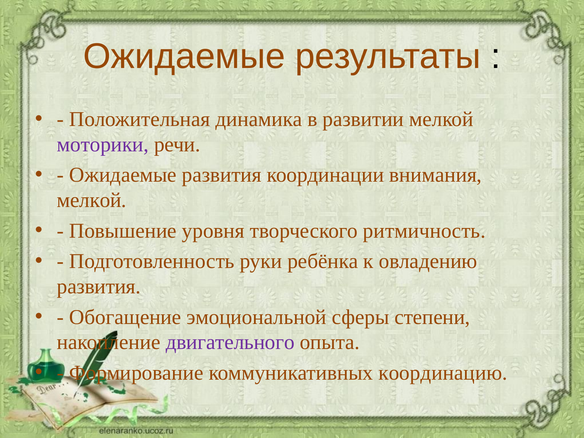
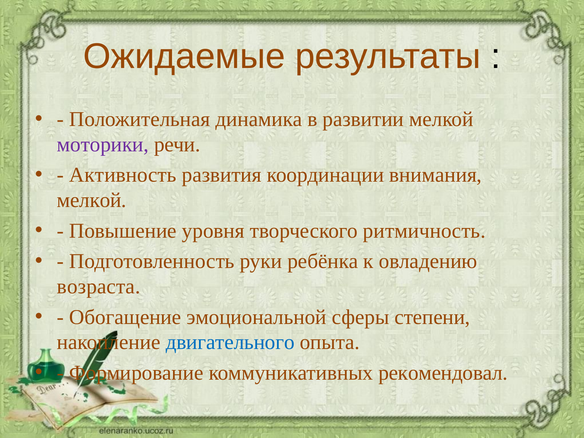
Ожидаемые: Ожидаемые -> Активность (123, 175)
развития: развития -> возраста (99, 287)
двигательного colour: purple -> blue (230, 342)
координацию: координацию -> рекомендовал (443, 373)
